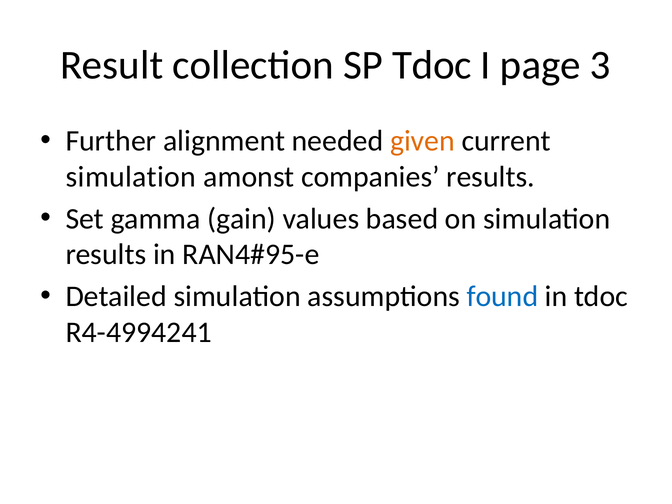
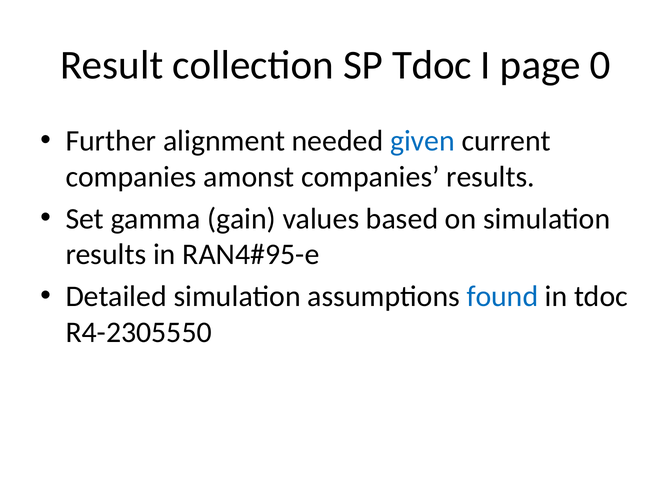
3: 3 -> 0 (600, 65)
given colour: orange -> blue (423, 141)
simulation: simulation -> companies (131, 177)
R4-4994241: R4-4994241 -> R4-2305550 (139, 332)
